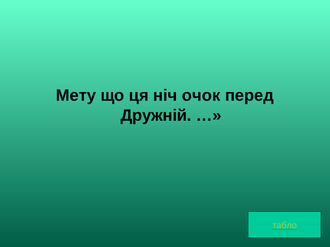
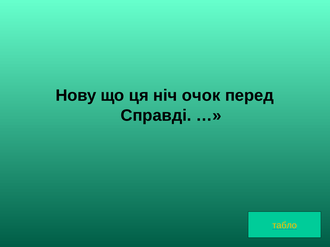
Мету: Мету -> Нову (76, 96)
Дружній: Дружній -> Справді (156, 116)
табло colour: light green -> yellow (285, 226)
